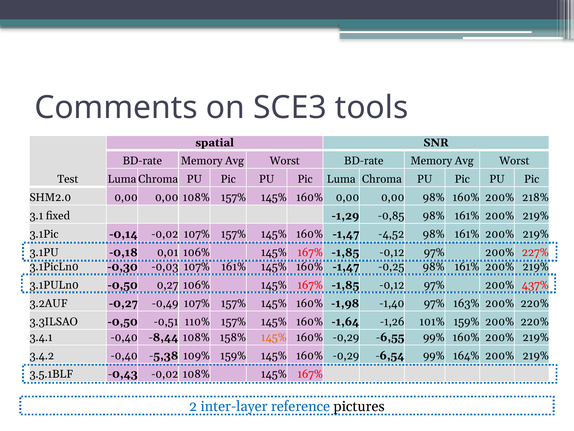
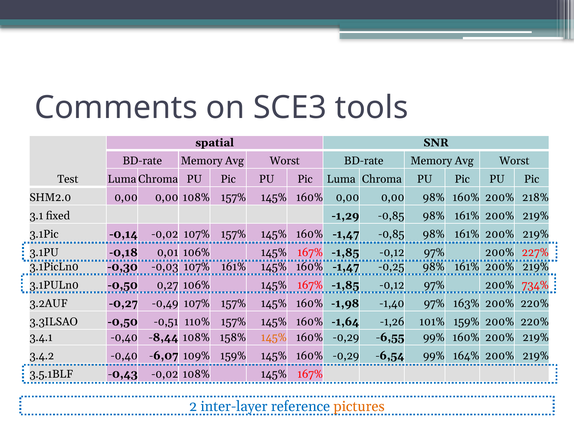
-1,47 -4,52: -4,52 -> -0,85 (391, 234)
437%: 437% -> 734% (535, 285)
-5,38: -5,38 -> -6,07 (164, 355)
pictures colour: black -> orange (359, 406)
